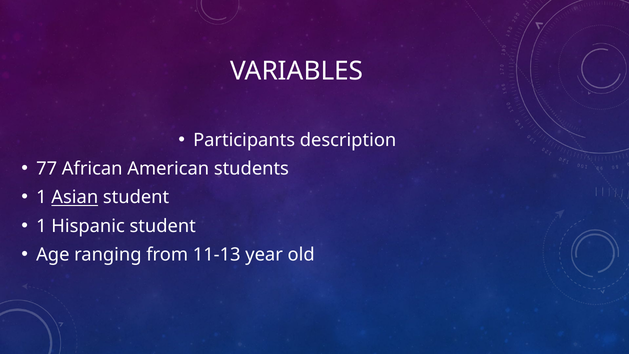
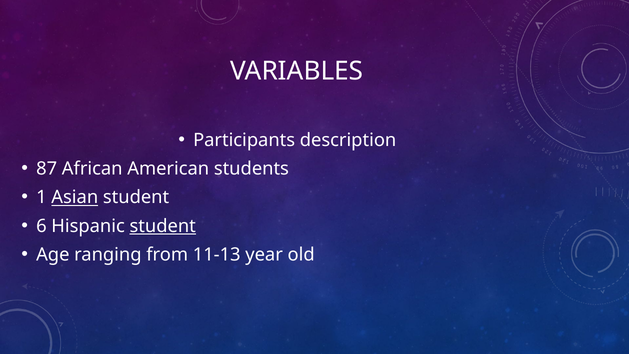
77: 77 -> 87 (47, 169)
1: 1 -> 6 (41, 226)
student underline: none -> present (163, 226)
